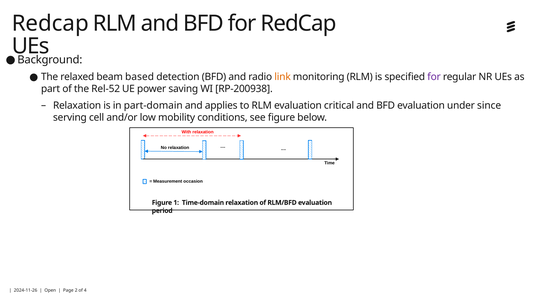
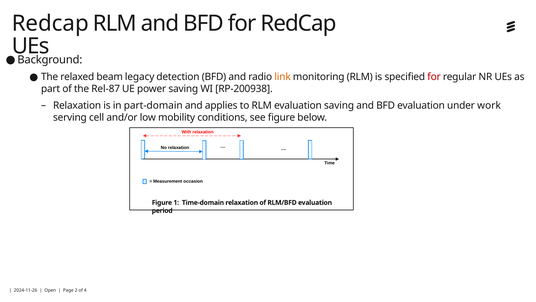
based: based -> legacy (140, 77)
for colour: purple -> red (434, 77)
Rel-52: Rel-52 -> Rel-87 (106, 89)
evaluation critical: critical -> saving (339, 105)
since: since -> work (489, 105)
